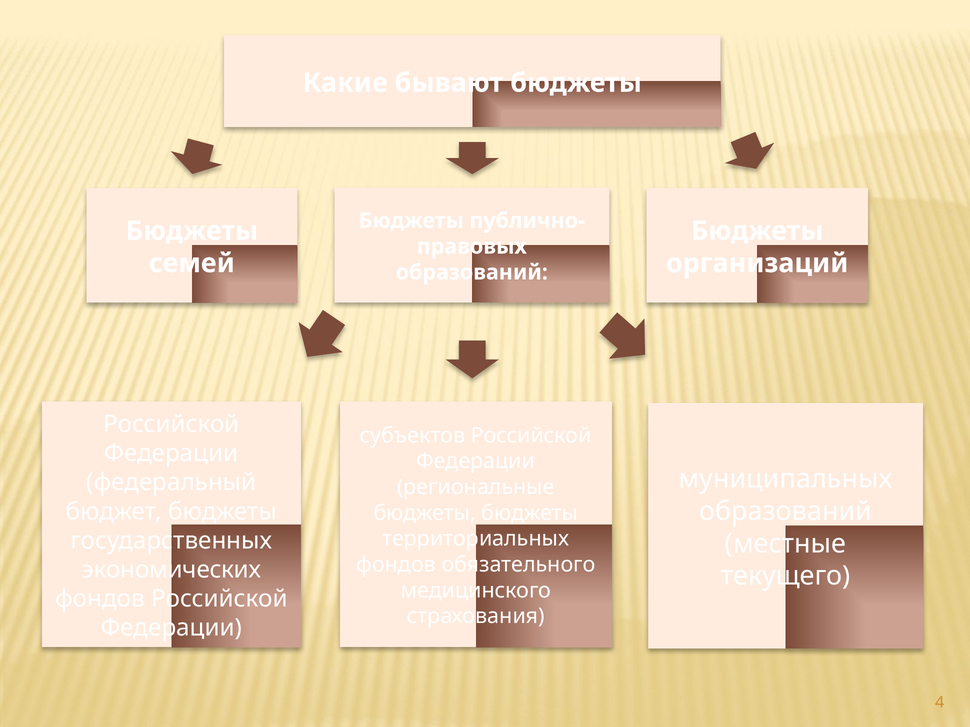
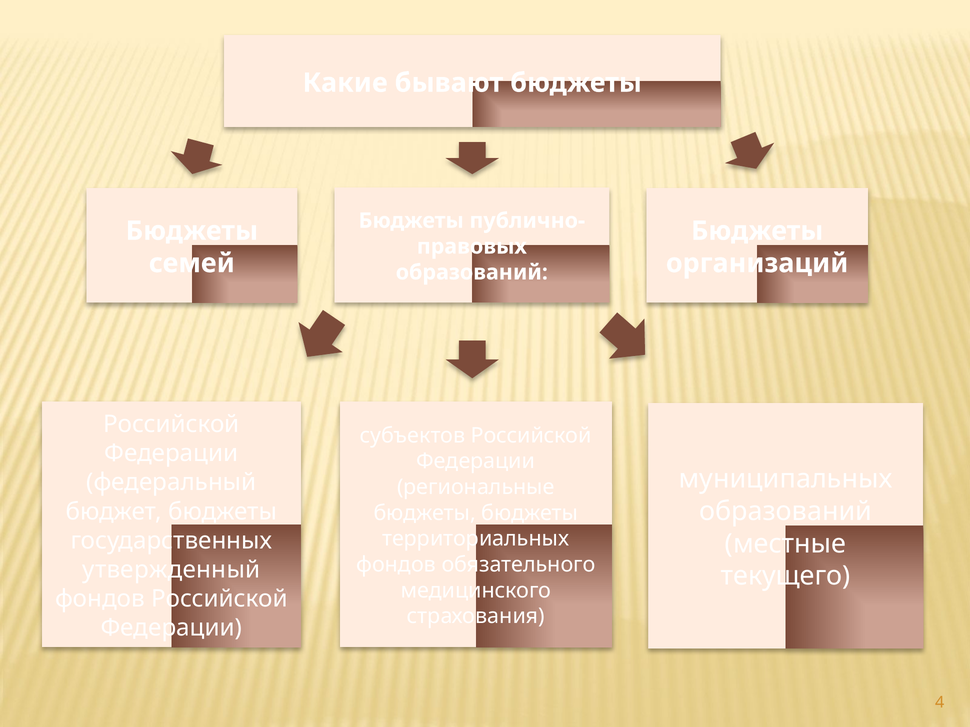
экономических: экономических -> утвержденный (171, 570)
